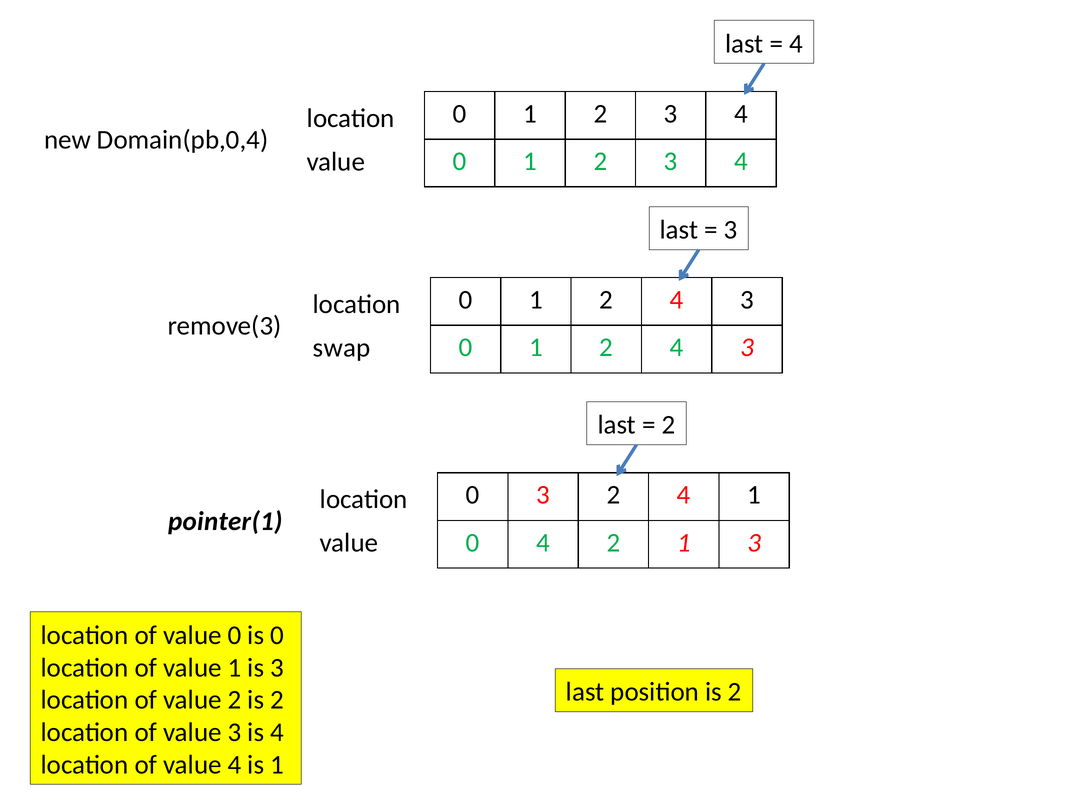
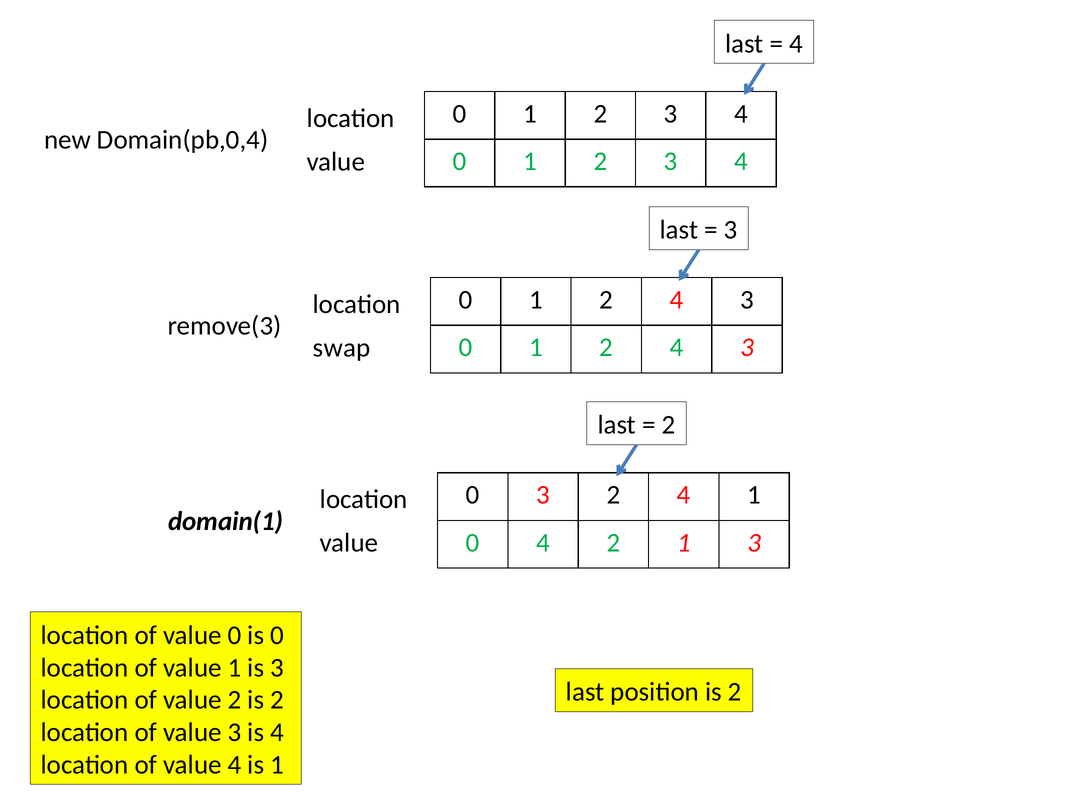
pointer(1: pointer(1 -> domain(1 (226, 522)
